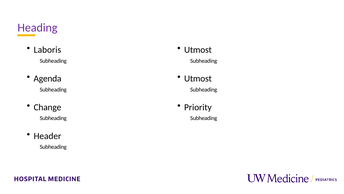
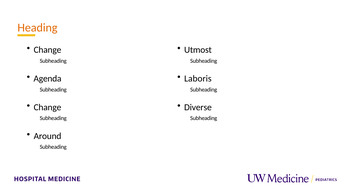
Heading colour: purple -> orange (37, 28)
Laboris: Laboris -> Change (48, 50)
Utmost: Utmost -> Laboris (198, 78)
Priority: Priority -> Diverse (198, 107)
Header: Header -> Around (48, 136)
